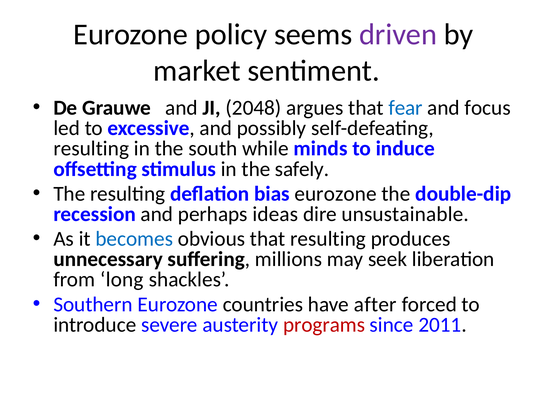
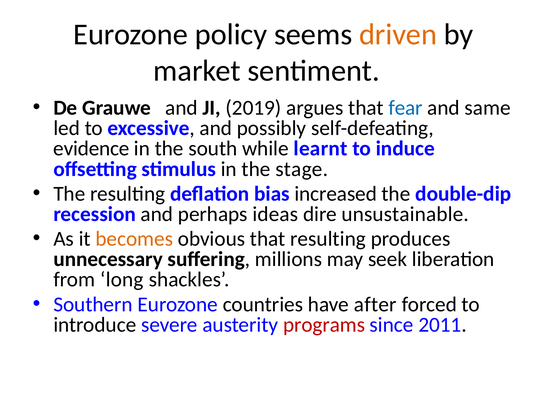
driven colour: purple -> orange (398, 35)
2048: 2048 -> 2019 (253, 108)
focus: focus -> same (488, 108)
resulting: resulting -> evidence (91, 149)
minds: minds -> learnt (321, 149)
safely: safely -> stage (302, 169)
bias eurozone: eurozone -> increased (336, 194)
becomes colour: blue -> orange (134, 239)
